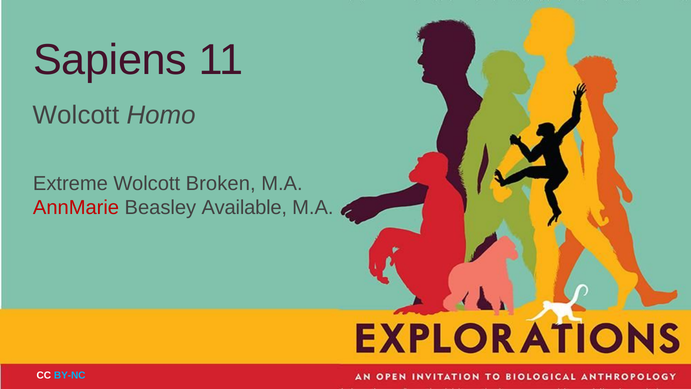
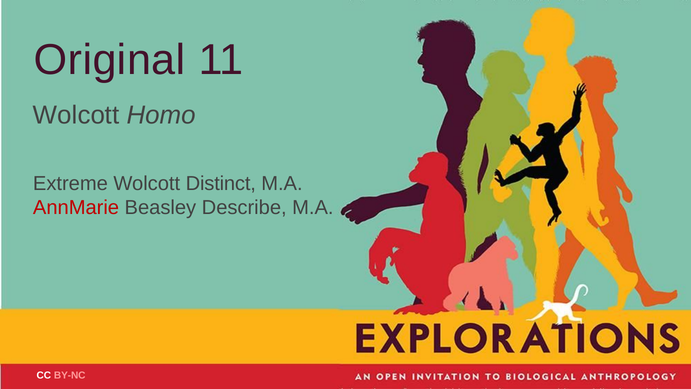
Sapiens: Sapiens -> Original (110, 60)
Broken: Broken -> Distinct (221, 183)
Available: Available -> Describe (244, 208)
BY-NC colour: light blue -> pink (70, 375)
